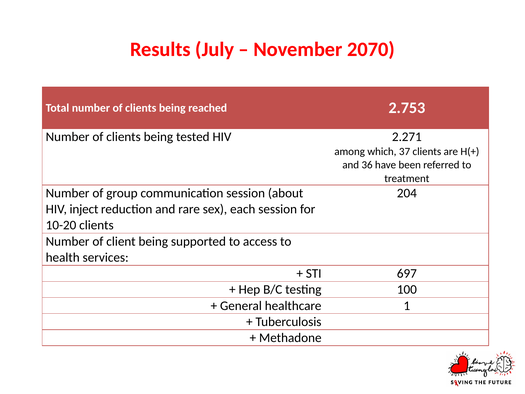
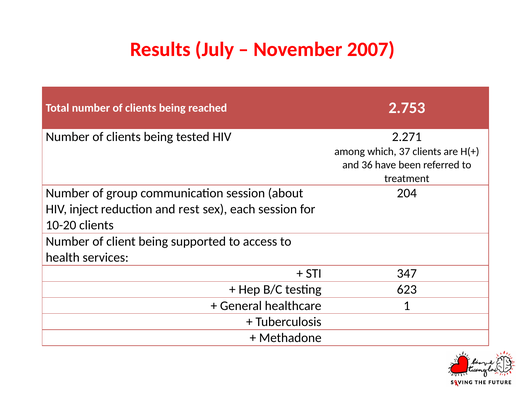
2070: 2070 -> 2007 (371, 50)
rare: rare -> rest (189, 209)
697: 697 -> 347 (407, 273)
100: 100 -> 623 (407, 289)
